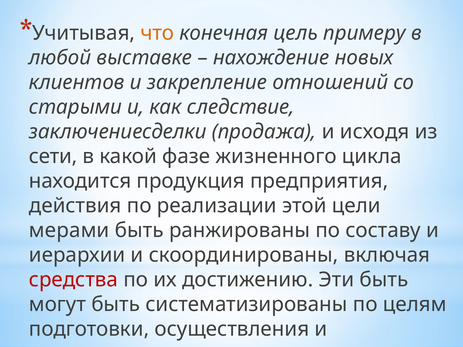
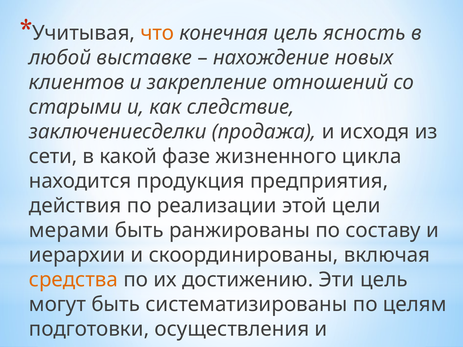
примеру: примеру -> ясность (365, 33)
средства colour: red -> orange (73, 280)
Эти быть: быть -> цель (384, 280)
